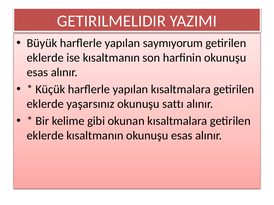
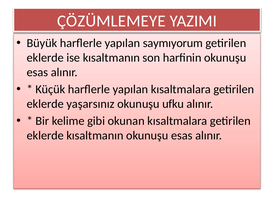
GETIRILMELIDIR: GETIRILMELIDIR -> ÇÖZÜMLEMEYE (111, 21)
sattı: sattı -> ufku (173, 104)
